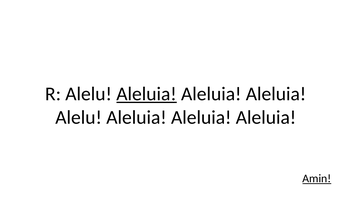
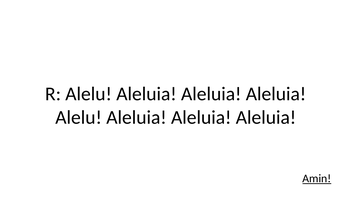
Aleluia underline: present -> none (147, 94)
